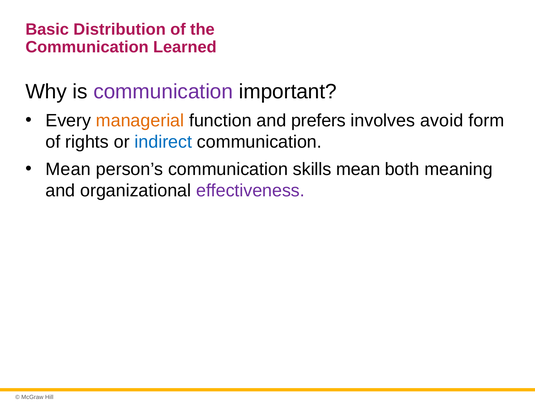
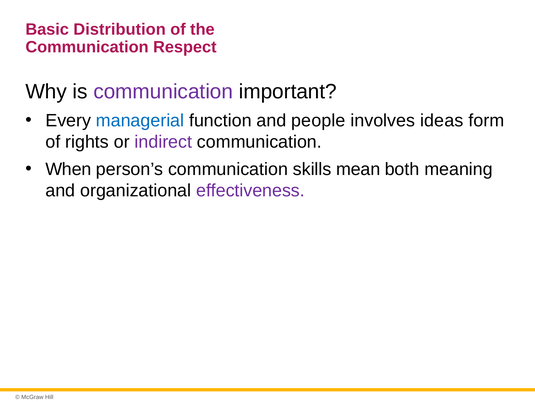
Learned: Learned -> Respect (185, 47)
managerial colour: orange -> blue (140, 120)
prefers: prefers -> people (318, 120)
avoid: avoid -> ideas (442, 120)
indirect colour: blue -> purple (163, 142)
Mean: Mean -> When (68, 169)
